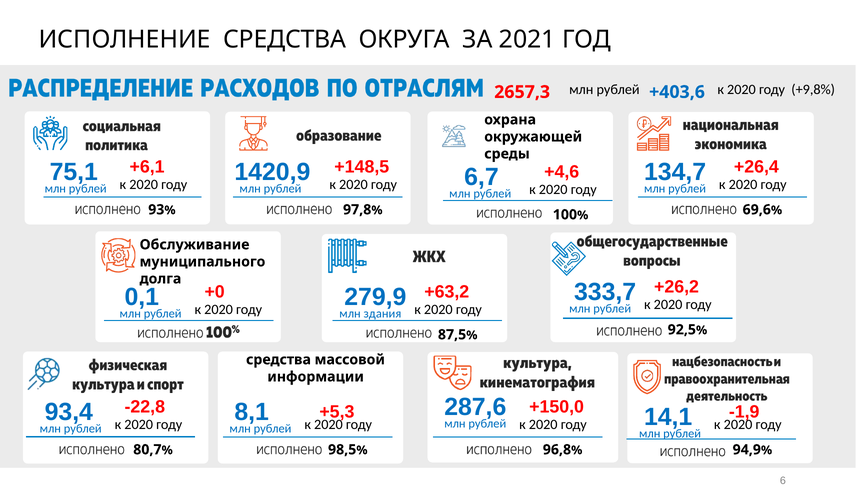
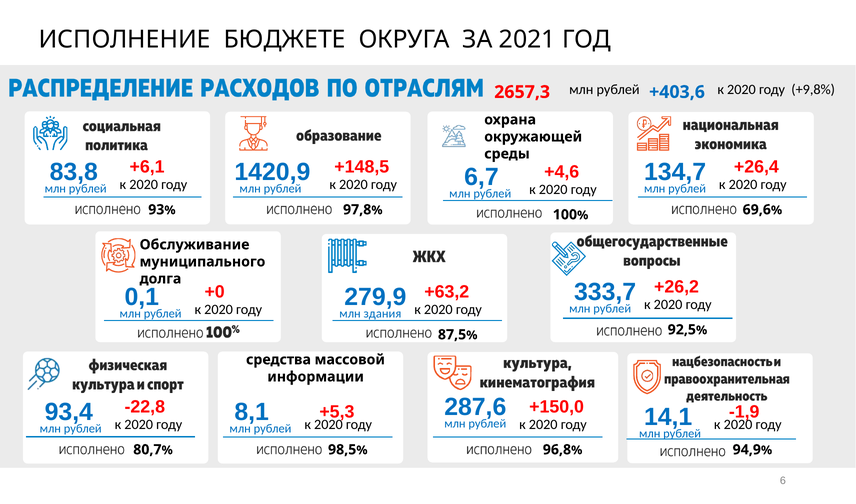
ИСПОЛНЕНИЕ СРЕДСТВА: СРЕДСТВА -> БЮДЖЕТЕ (285, 39)
75,1: 75,1 -> 83,8 (74, 172)
